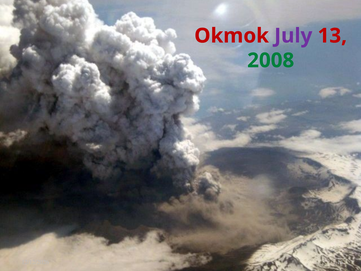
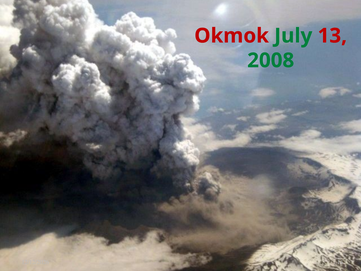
July colour: purple -> green (293, 36)
